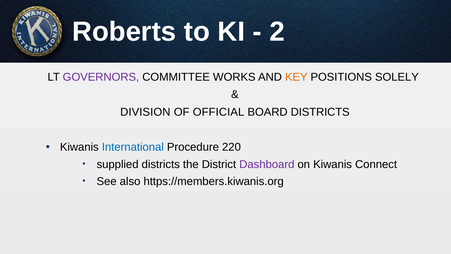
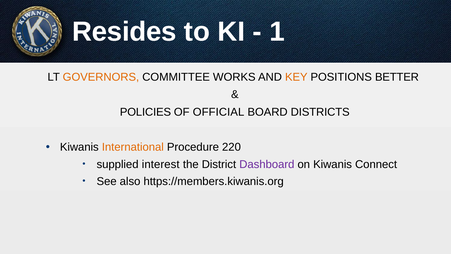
Roberts: Roberts -> Resides (124, 32)
2: 2 -> 1 (277, 32)
GOVERNORS colour: purple -> orange (101, 77)
SOLELY: SOLELY -> BETTER (397, 77)
DIVISION: DIVISION -> POLICIES (145, 112)
International colour: blue -> orange (133, 147)
supplied districts: districts -> interest (161, 164)
